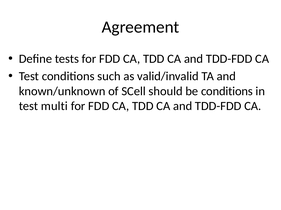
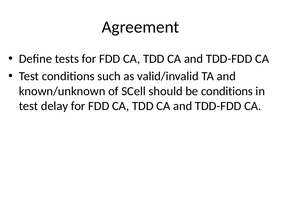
multi: multi -> delay (54, 106)
